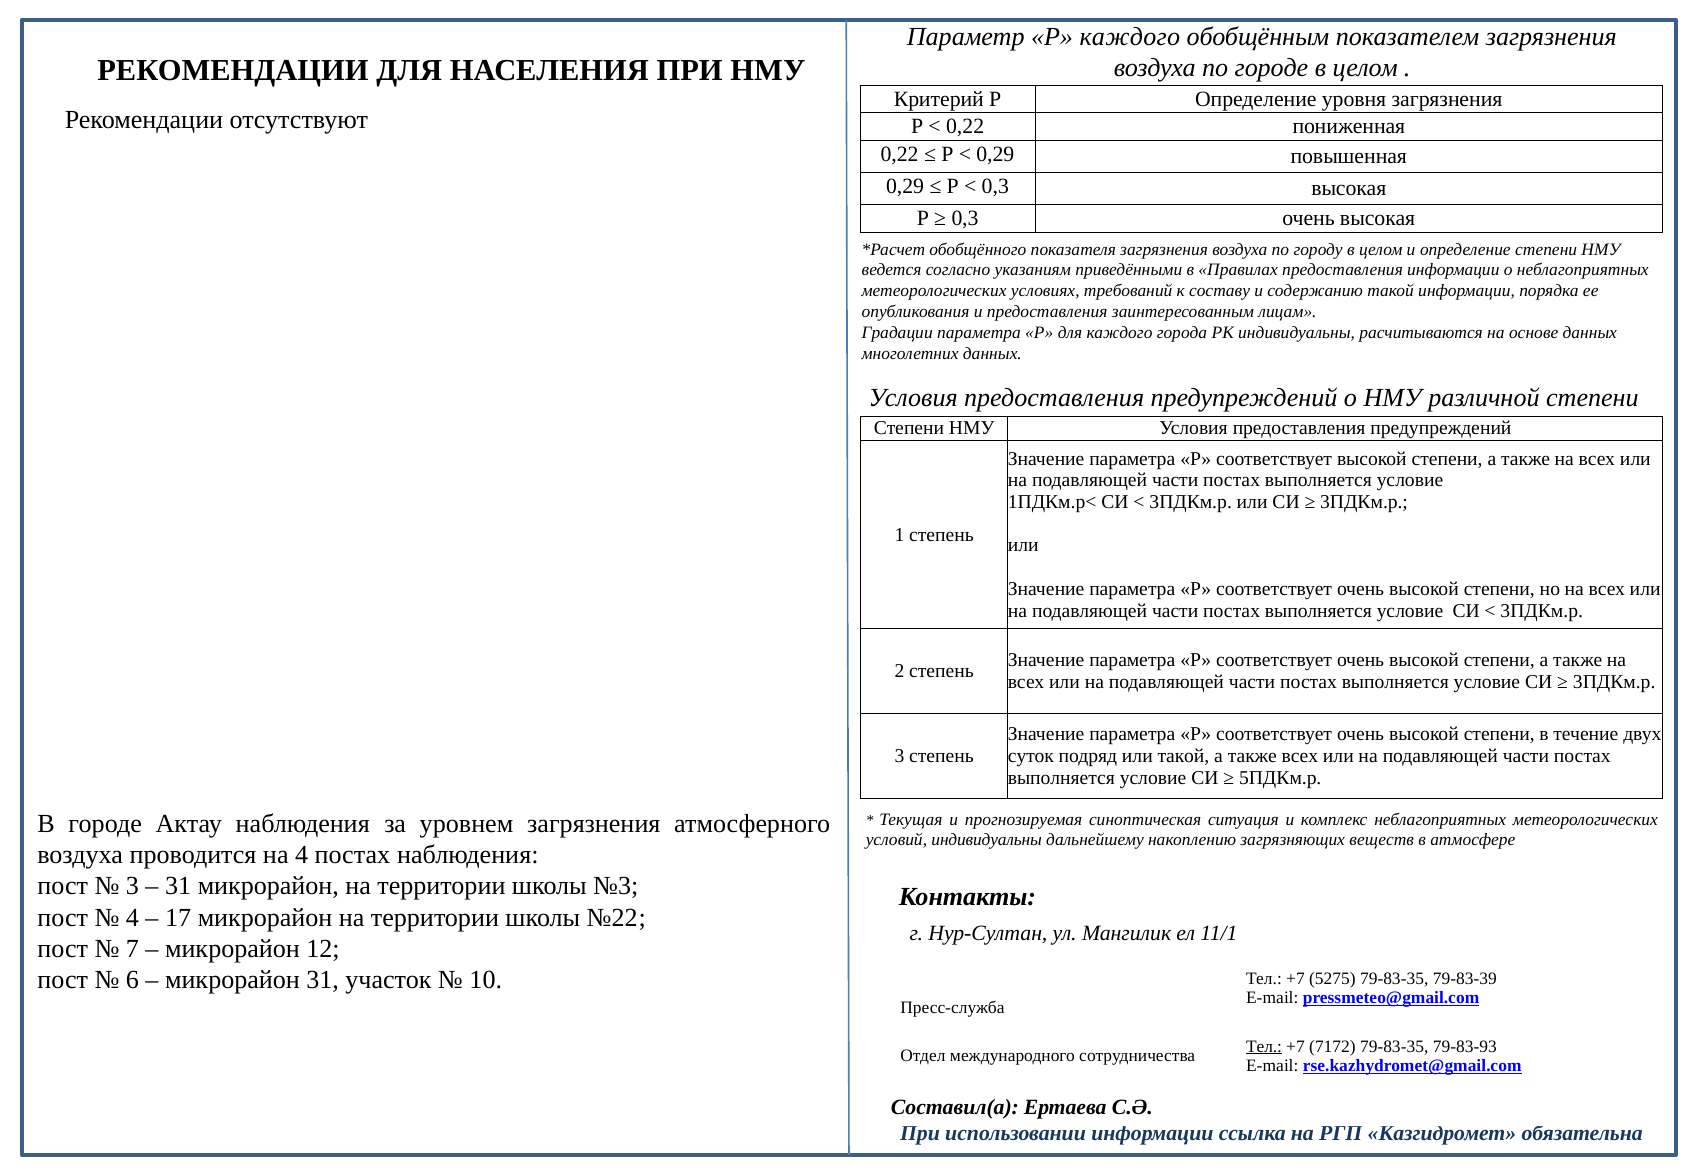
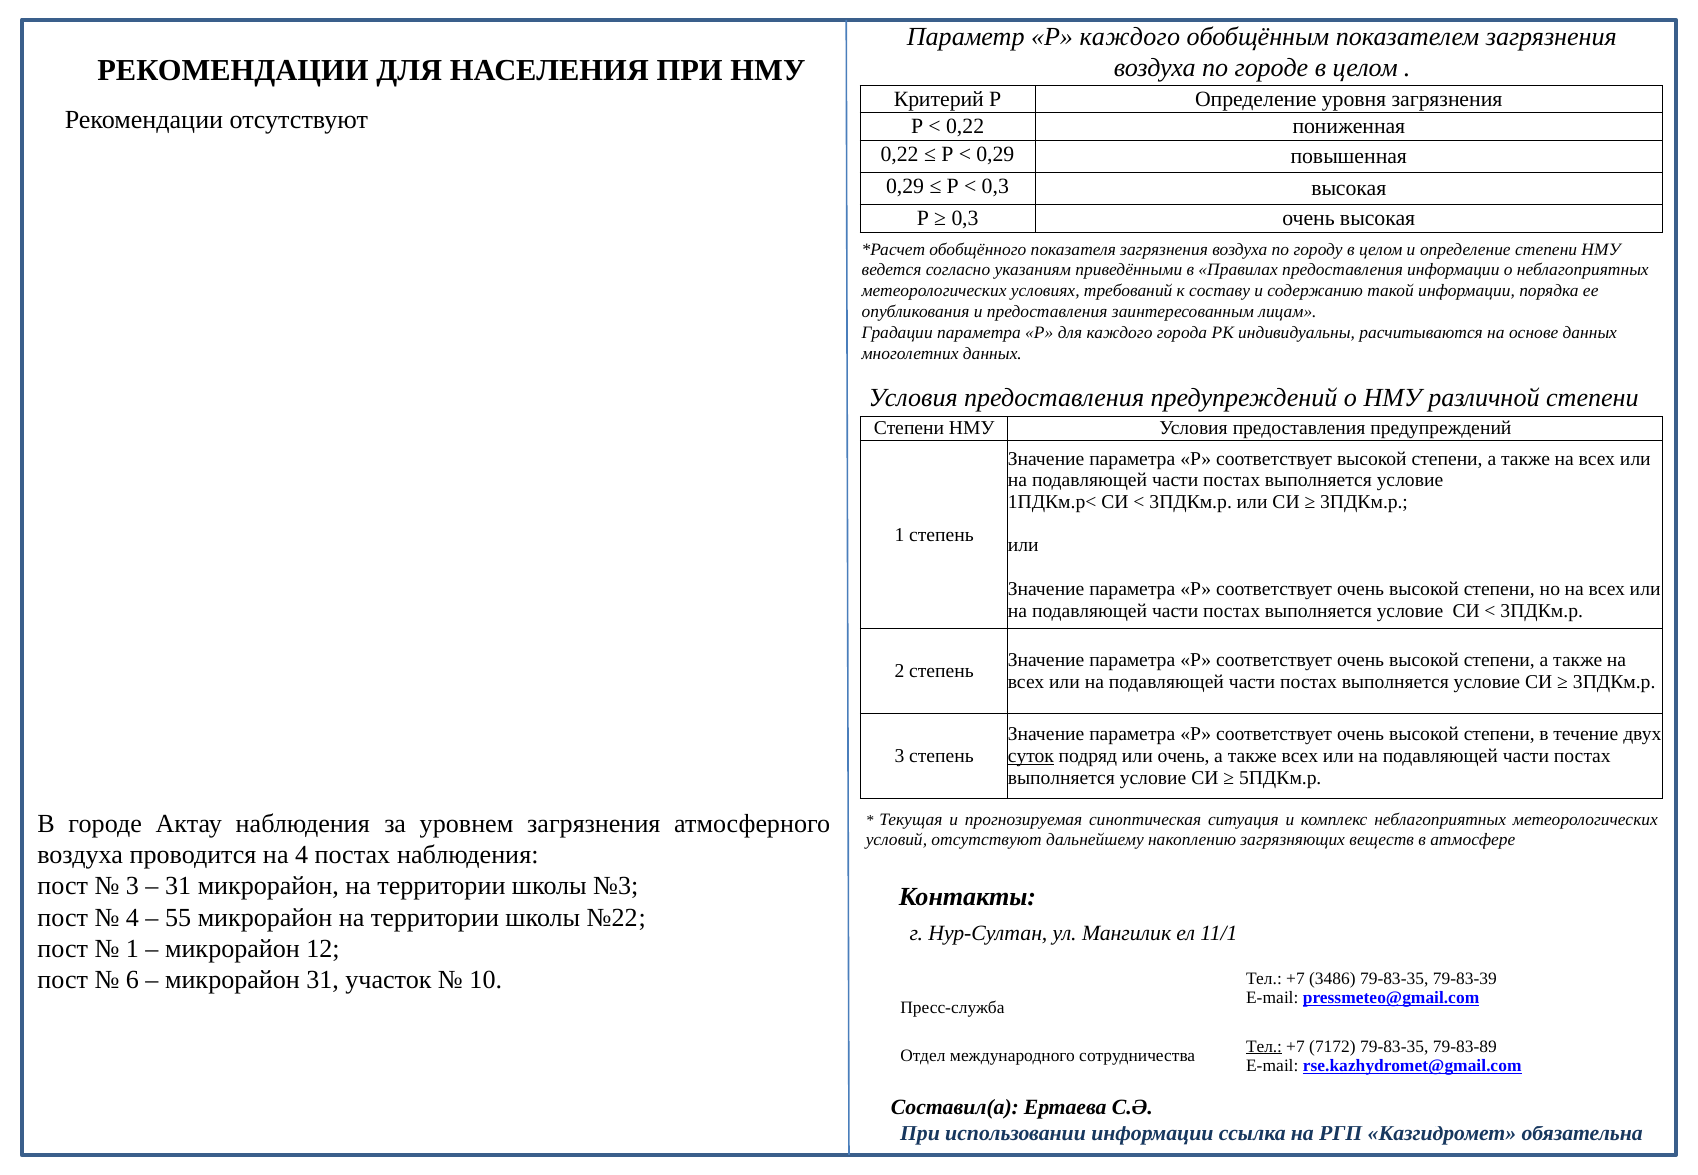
суток underline: none -> present (1031, 757)
или такой: такой -> очень (1184, 757)
условий индивидуальны: индивидуальны -> отсутствуют (987, 841)
17: 17 -> 55 (178, 918)
7: 7 -> 1 (132, 949)
5275: 5275 -> 3486 (1332, 979)
79-83-93: 79-83-93 -> 79-83-89 (1465, 1047)
